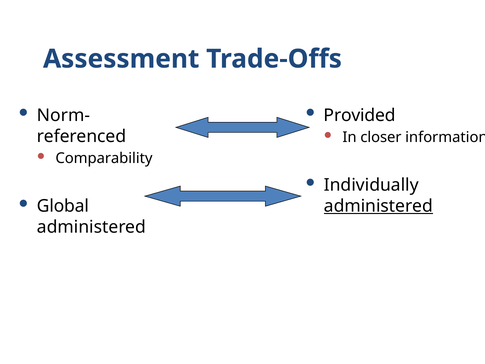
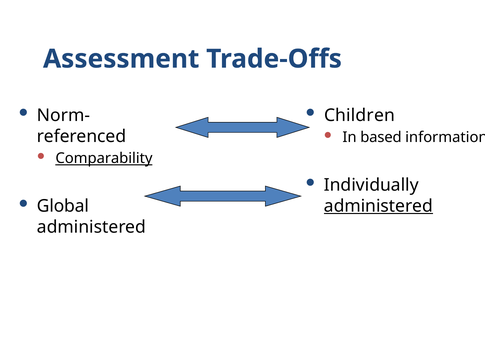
Provided: Provided -> Children (359, 115)
closer: closer -> based (381, 137)
Comparability underline: none -> present (104, 158)
